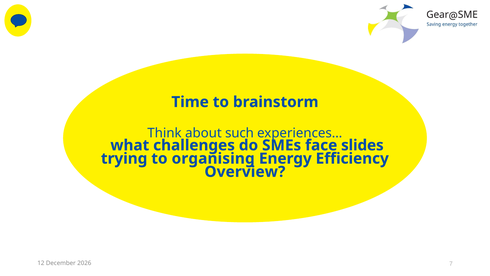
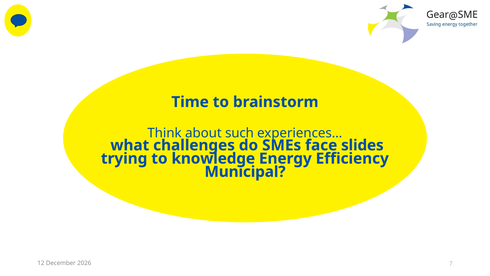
organising: organising -> knowledge (213, 158)
Overview: Overview -> Municipal (245, 172)
